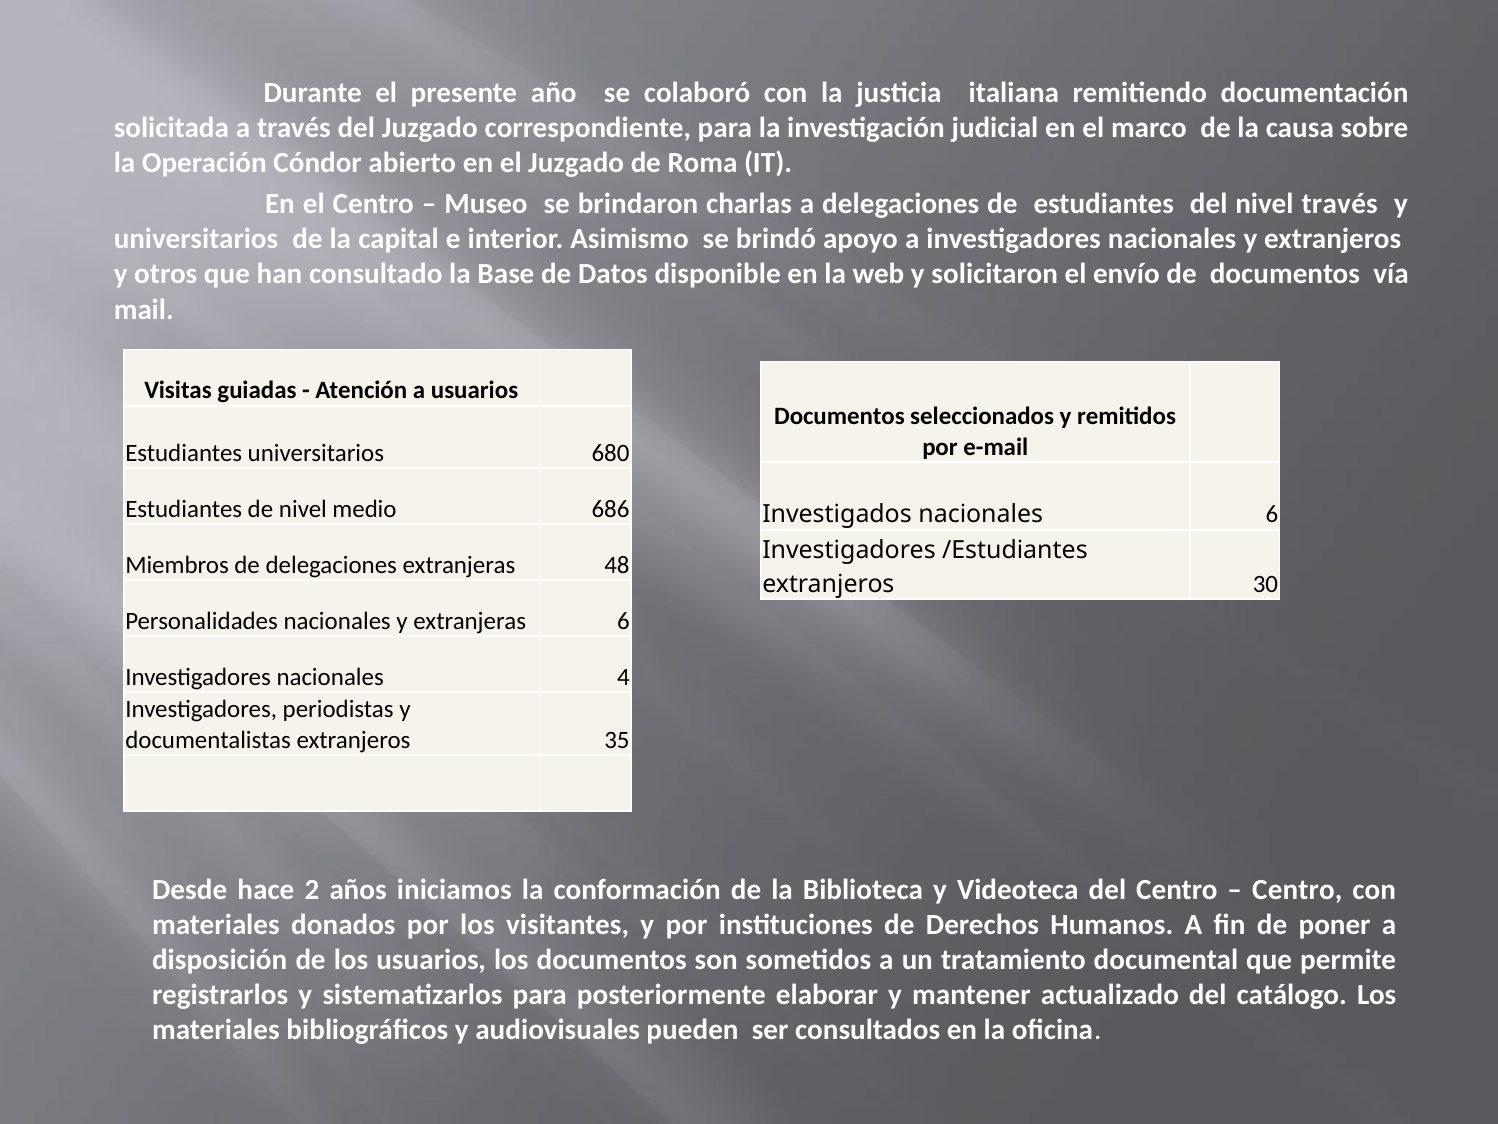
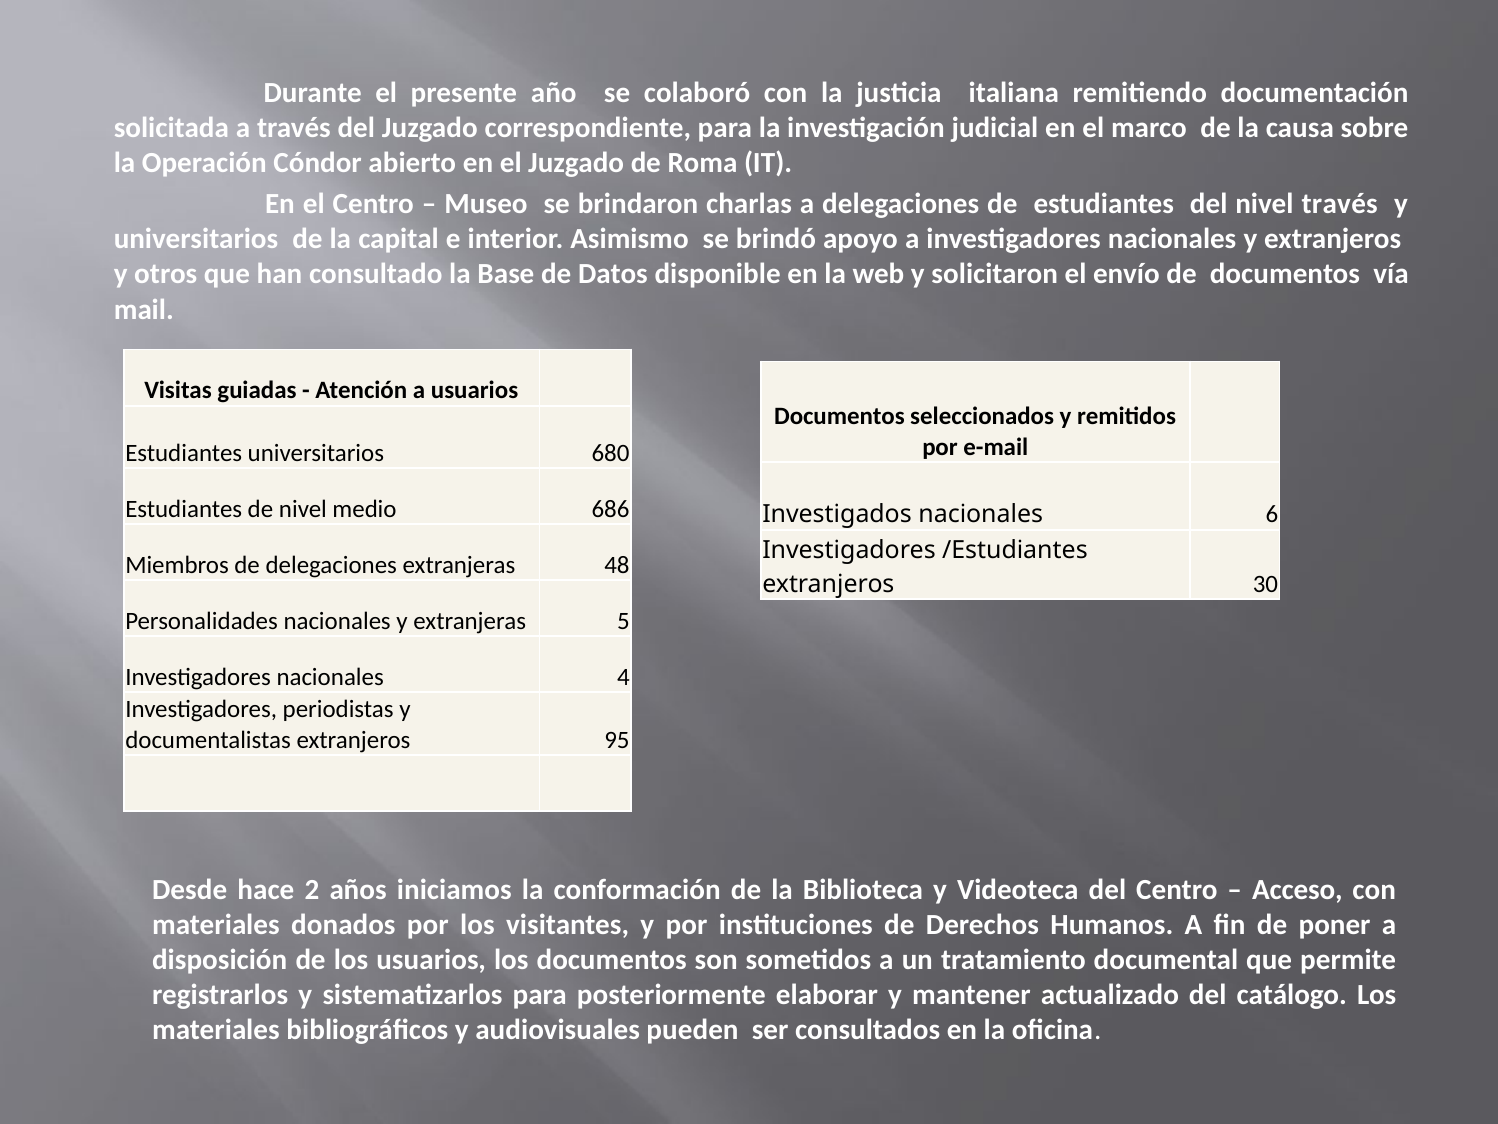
extranjeras 6: 6 -> 5 (623, 621)
35: 35 -> 95 (617, 740)
Centro: Centro -> Acceso (1297, 890)
